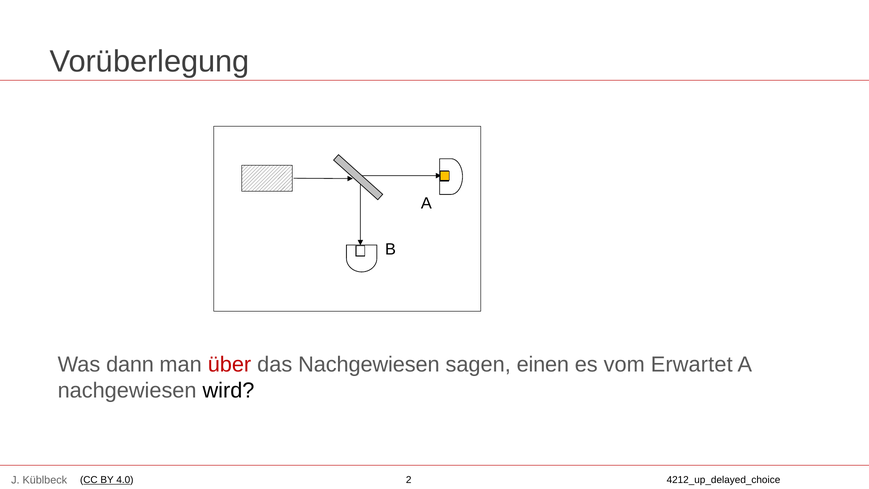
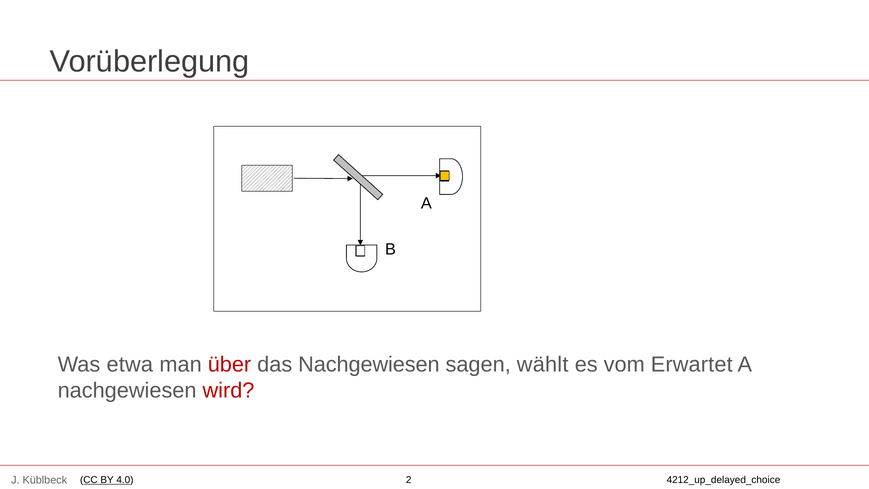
dann: dann -> etwa (130, 365)
einen: einen -> wählt (543, 365)
wird colour: black -> red (228, 391)
